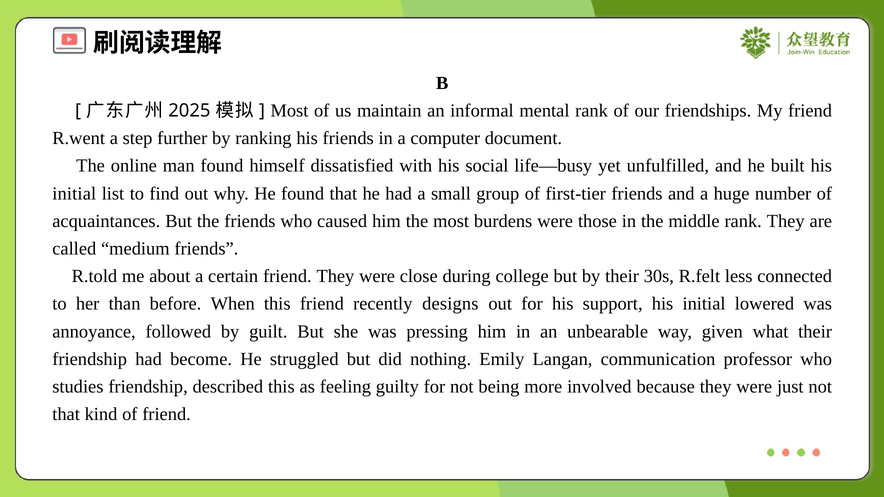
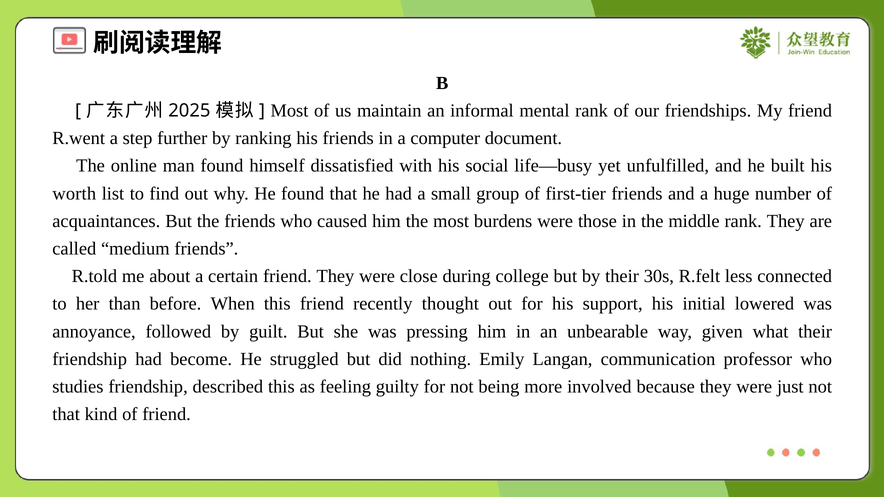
initial: initial -> worth (74, 194)
designs: designs -> thought (450, 304)
